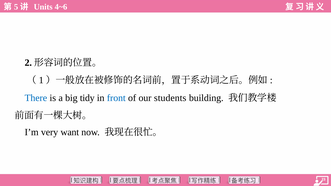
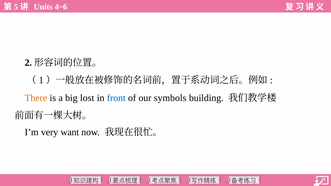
There colour: blue -> orange (36, 98)
tidy: tidy -> lost (87, 98)
students: students -> symbols (170, 98)
